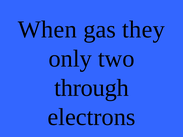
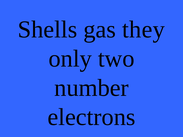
When: When -> Shells (47, 29)
through: through -> number (91, 88)
